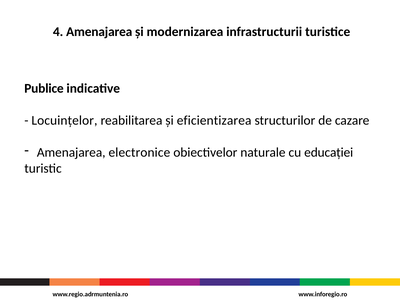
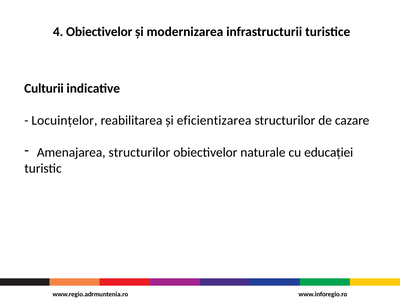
4 Amenajarea: Amenajarea -> Obiectivelor (99, 32)
Publice: Publice -> Culturii (44, 88)
Amenajarea electronice: electronice -> structurilor (139, 152)
